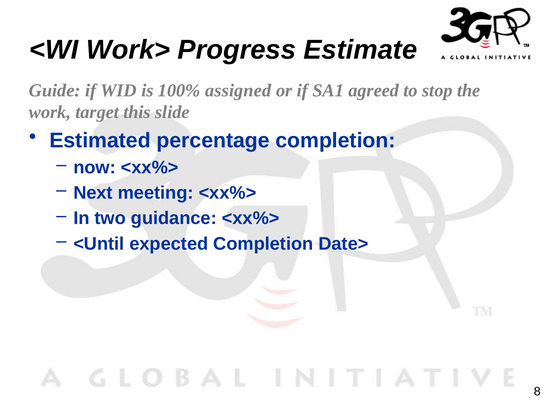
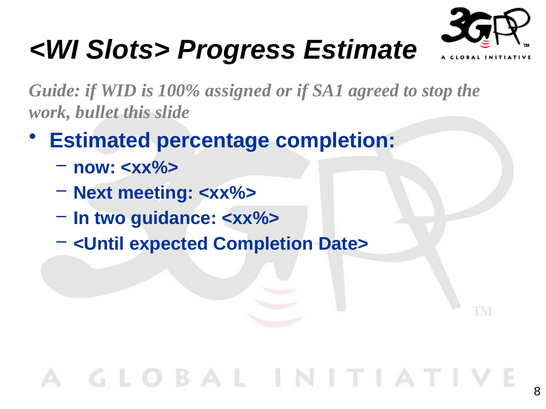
Work>: Work> -> Slots> (128, 50)
target: target -> bullet (97, 112)
